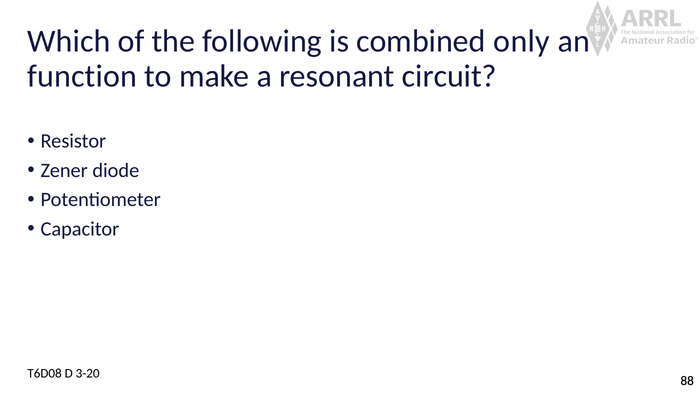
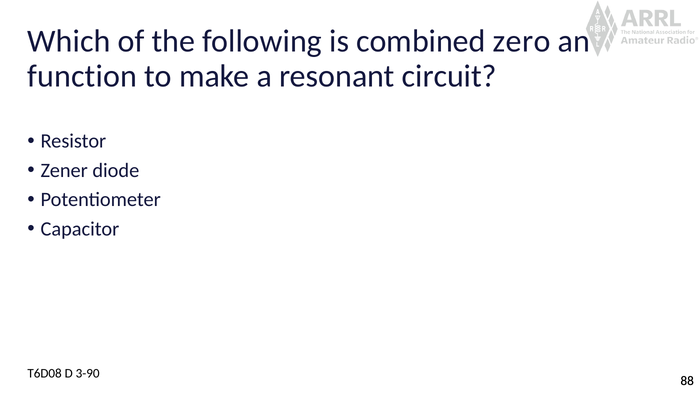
only: only -> zero (522, 41)
3-20: 3-20 -> 3-90 (88, 374)
